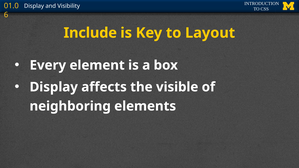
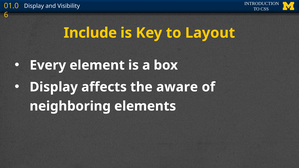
visible: visible -> aware (177, 87)
